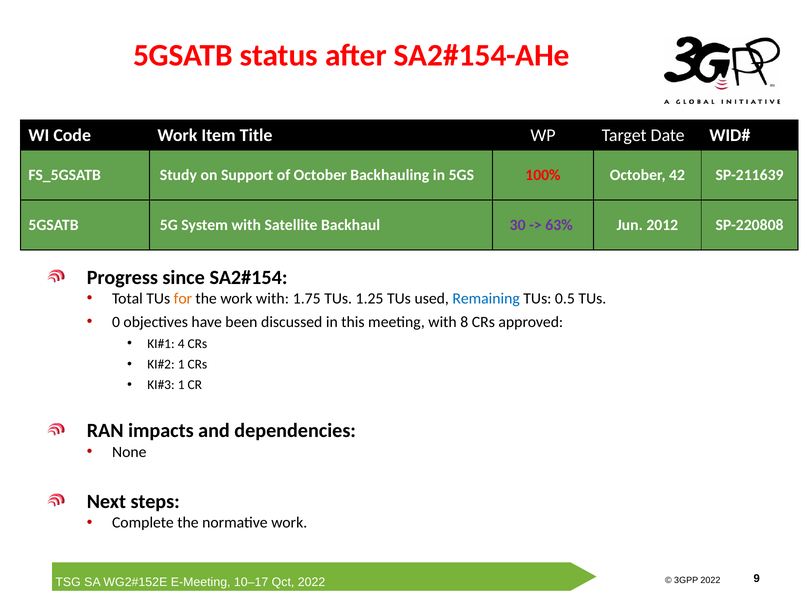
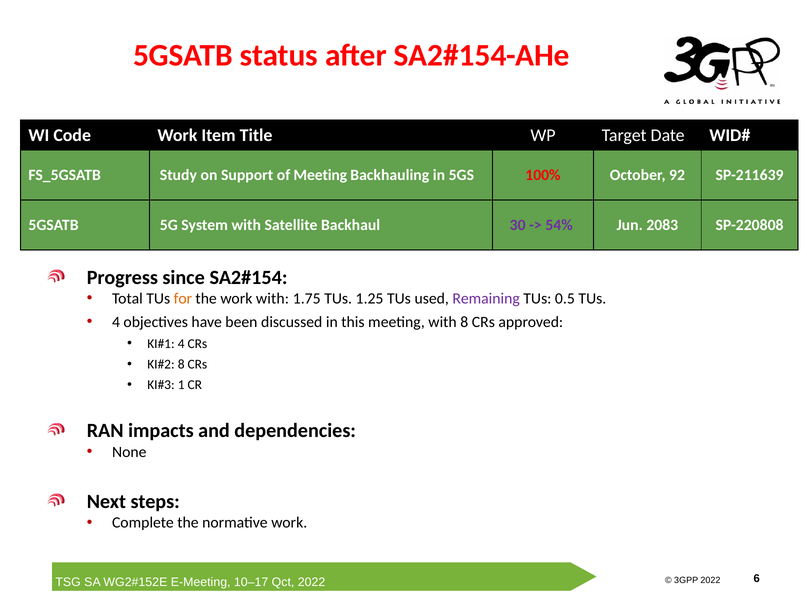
of October: October -> Meeting (320, 175)
42: 42 -> 92 (677, 175)
63%: 63% -> 54% (559, 225)
Jun 2012: 2012 -> 2083 (662, 225)
Remaining colour: blue -> purple (486, 299)
0: 0 -> 4 (116, 322)
1: 1 -> 8 (181, 364)
9: 9 -> 6 (757, 579)
